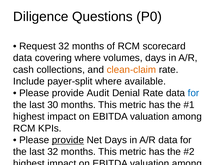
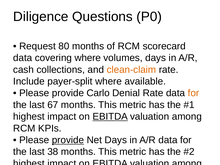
Request 32: 32 -> 80 (64, 46)
Audit: Audit -> Carlo (98, 93)
for colour: blue -> orange (193, 93)
30: 30 -> 67 (53, 105)
EBITDA underline: none -> present (110, 117)
last 32: 32 -> 38 (53, 152)
